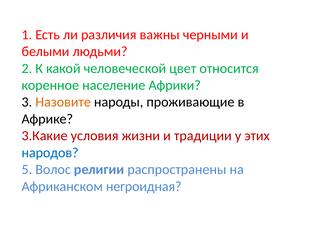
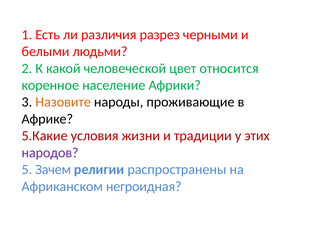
важны: важны -> разрез (160, 35)
3.Какие: 3.Какие -> 5.Какие (45, 136)
народов colour: blue -> purple (50, 153)
Волос: Волос -> Зачем (53, 170)
